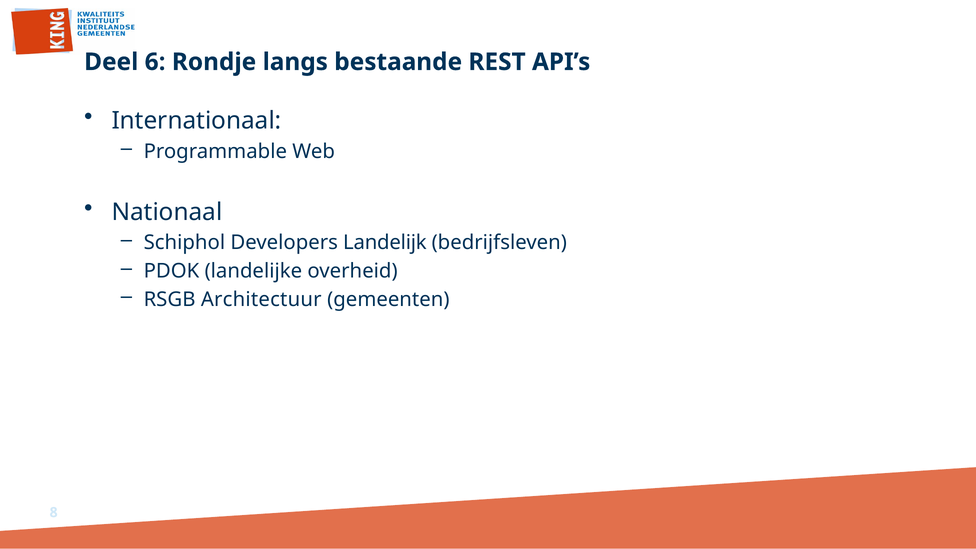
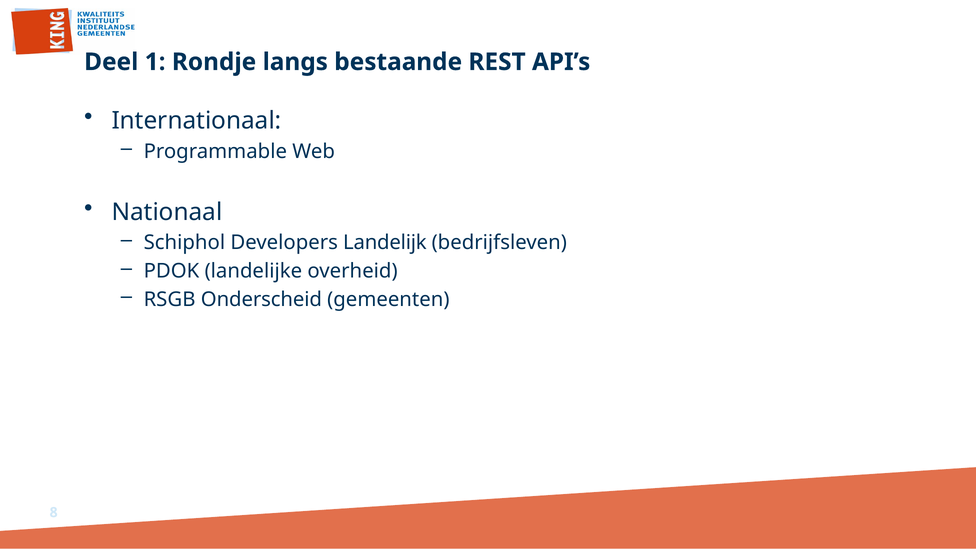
6: 6 -> 1 (155, 62)
Architectuur: Architectuur -> Onderscheid (261, 300)
